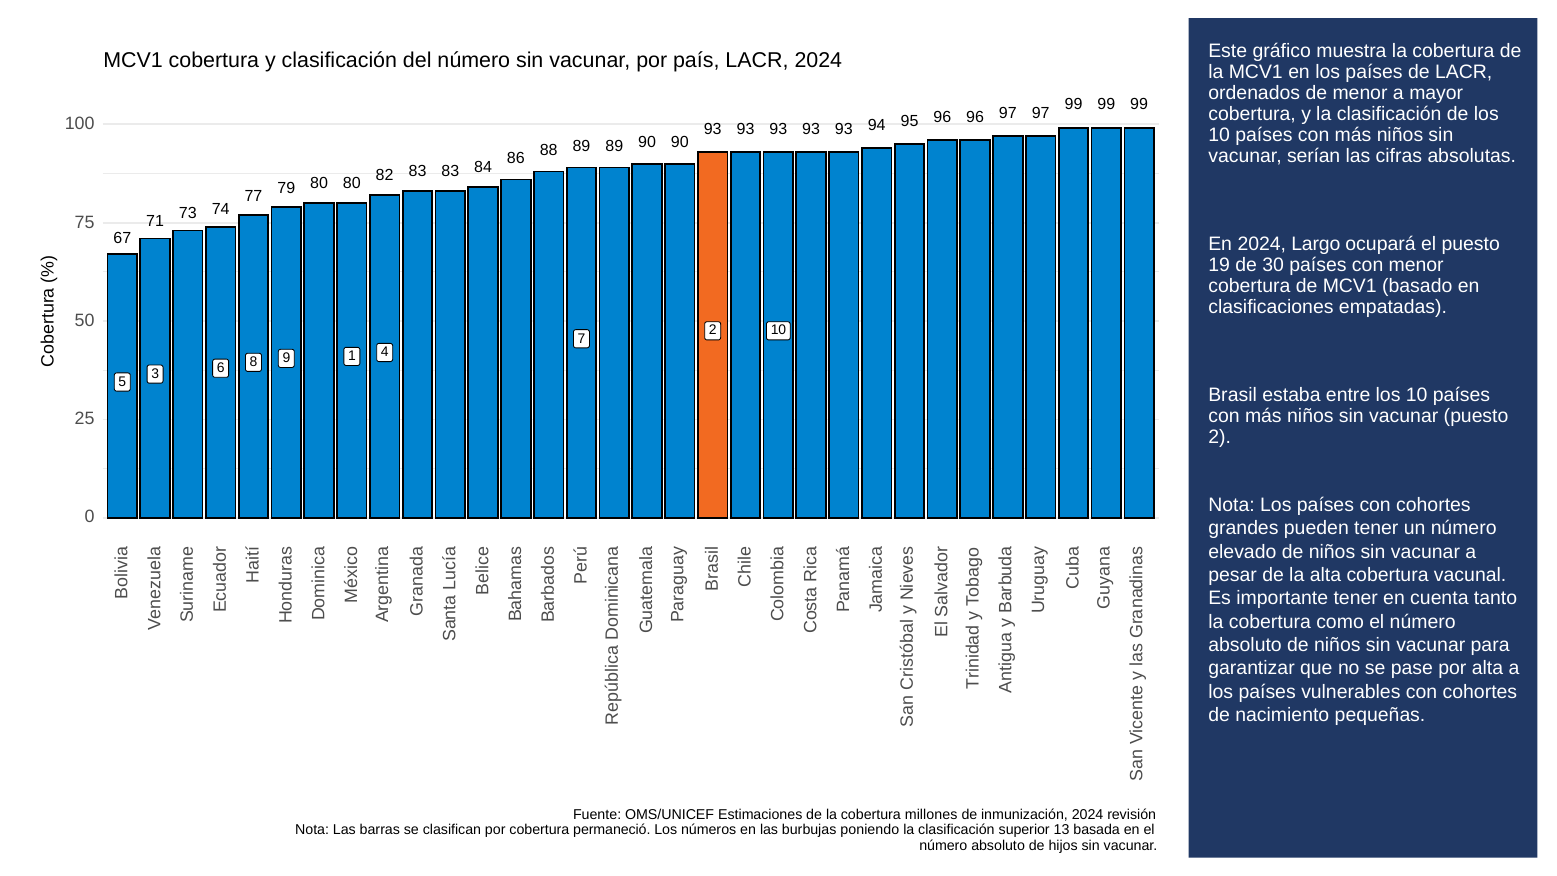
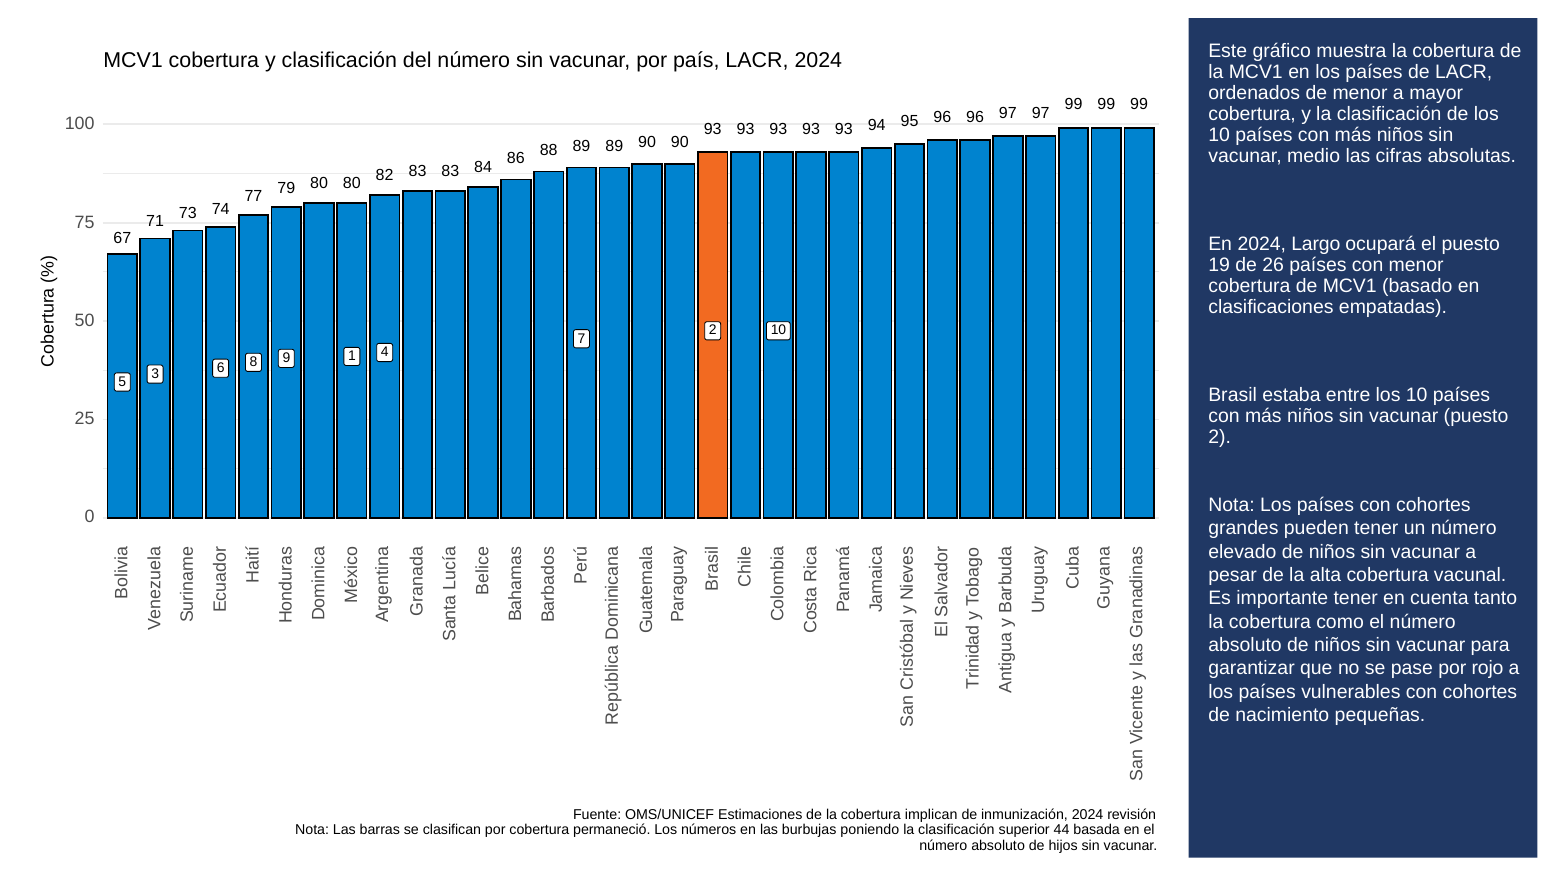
serían: serían -> medio (1314, 156)
30: 30 -> 26 (1273, 265)
por alta: alta -> rojo (1488, 668)
millones: millones -> implican (931, 815)
13: 13 -> 44 (1062, 830)
